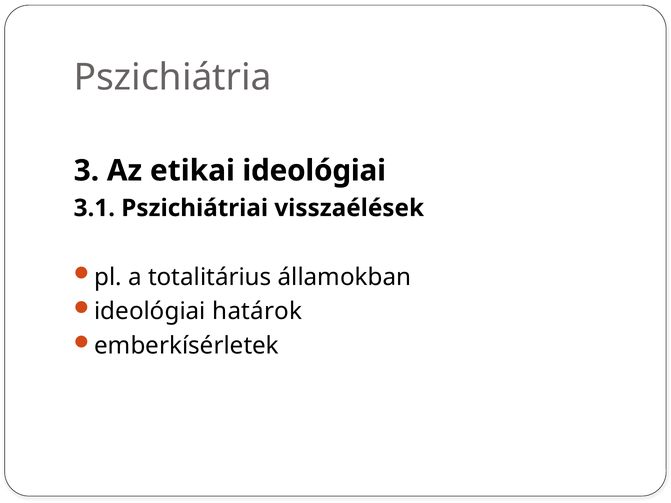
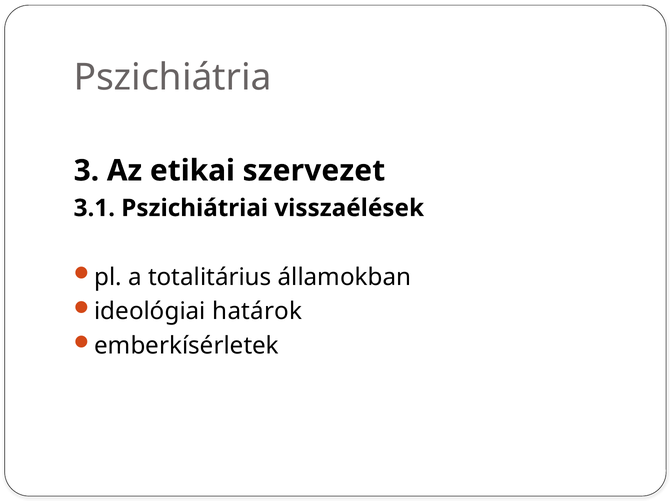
etikai ideológiai: ideológiai -> szervezet (314, 171)
